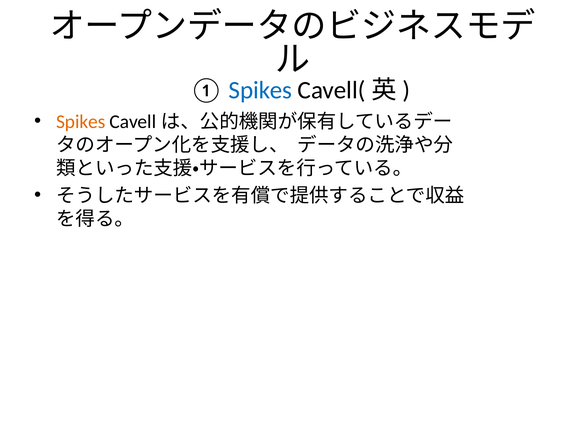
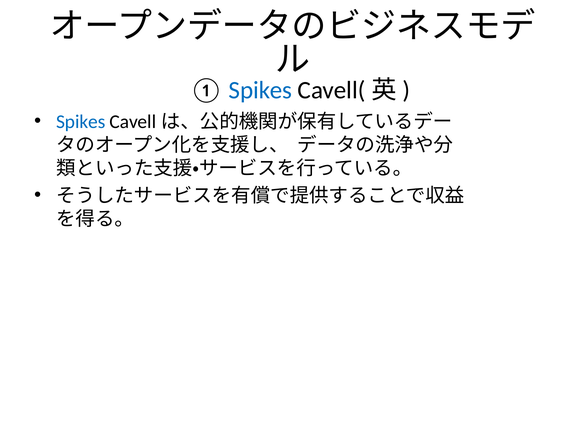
Spikes colour: orange -> blue (81, 122)
